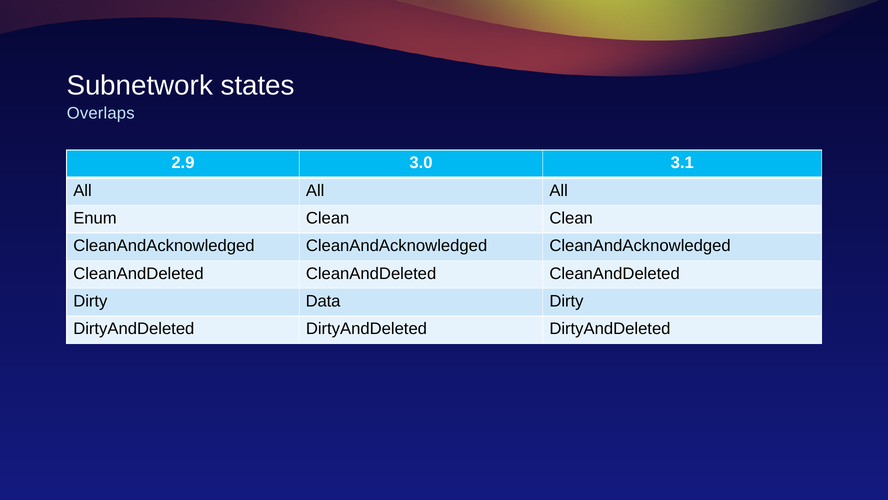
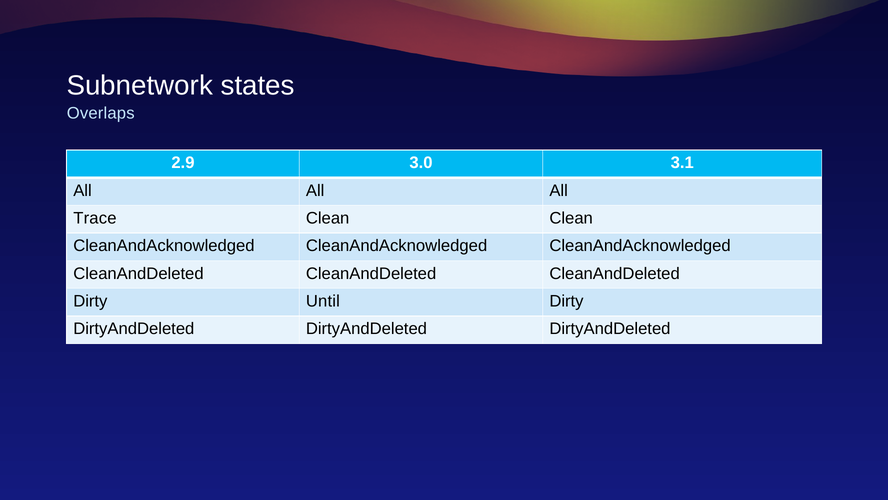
Enum: Enum -> Trace (95, 218)
Data: Data -> Until (323, 301)
